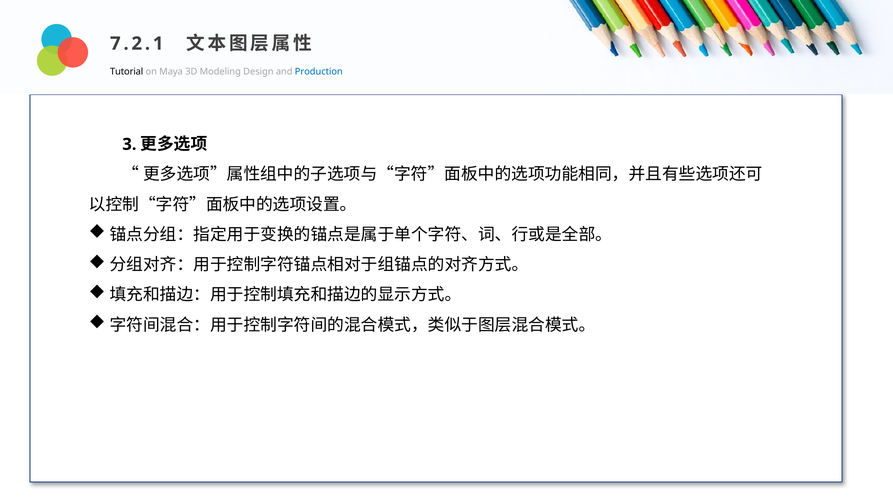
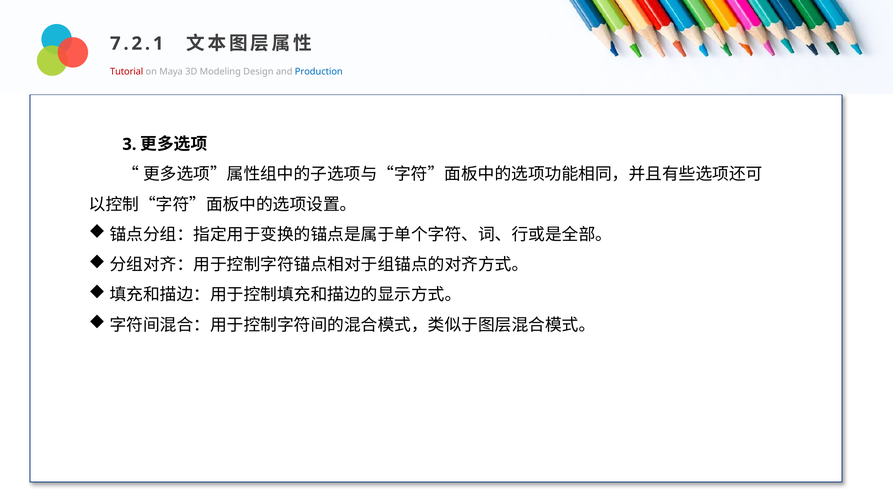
Tutorial colour: black -> red (127, 72)
